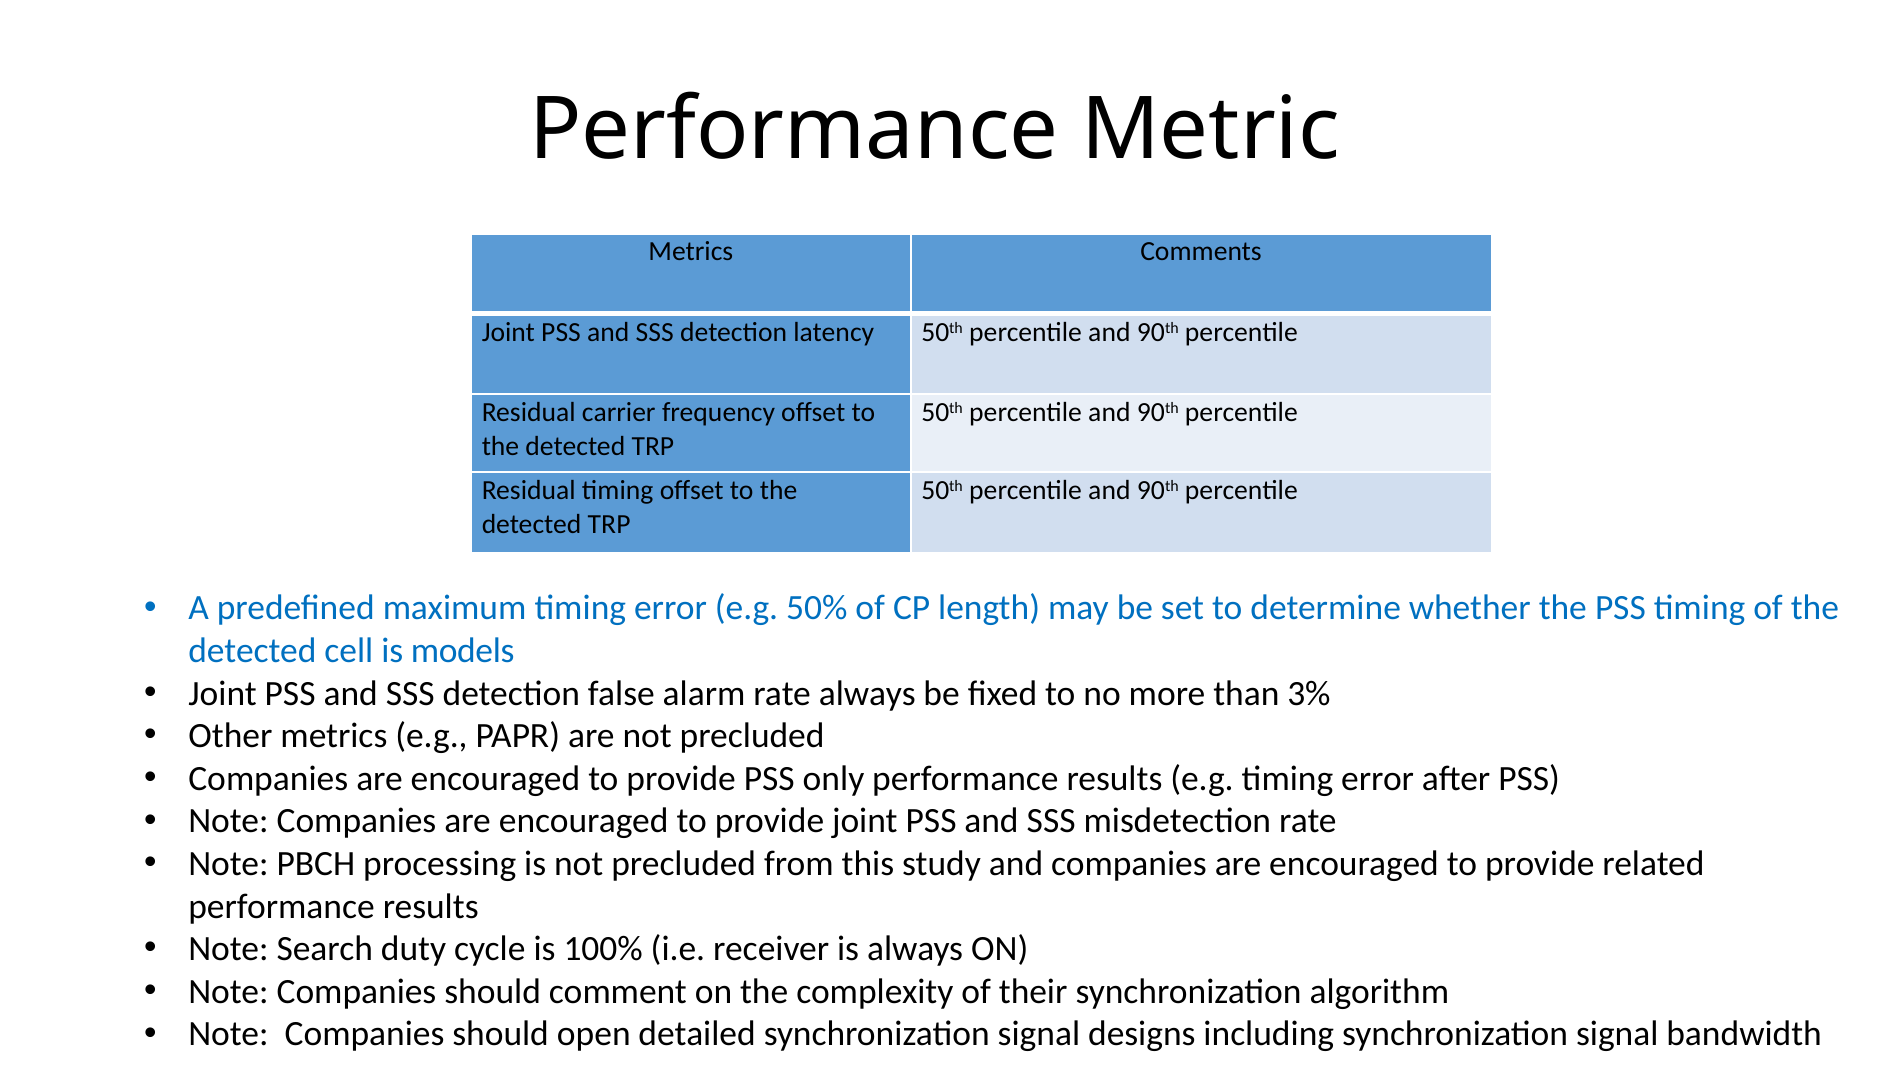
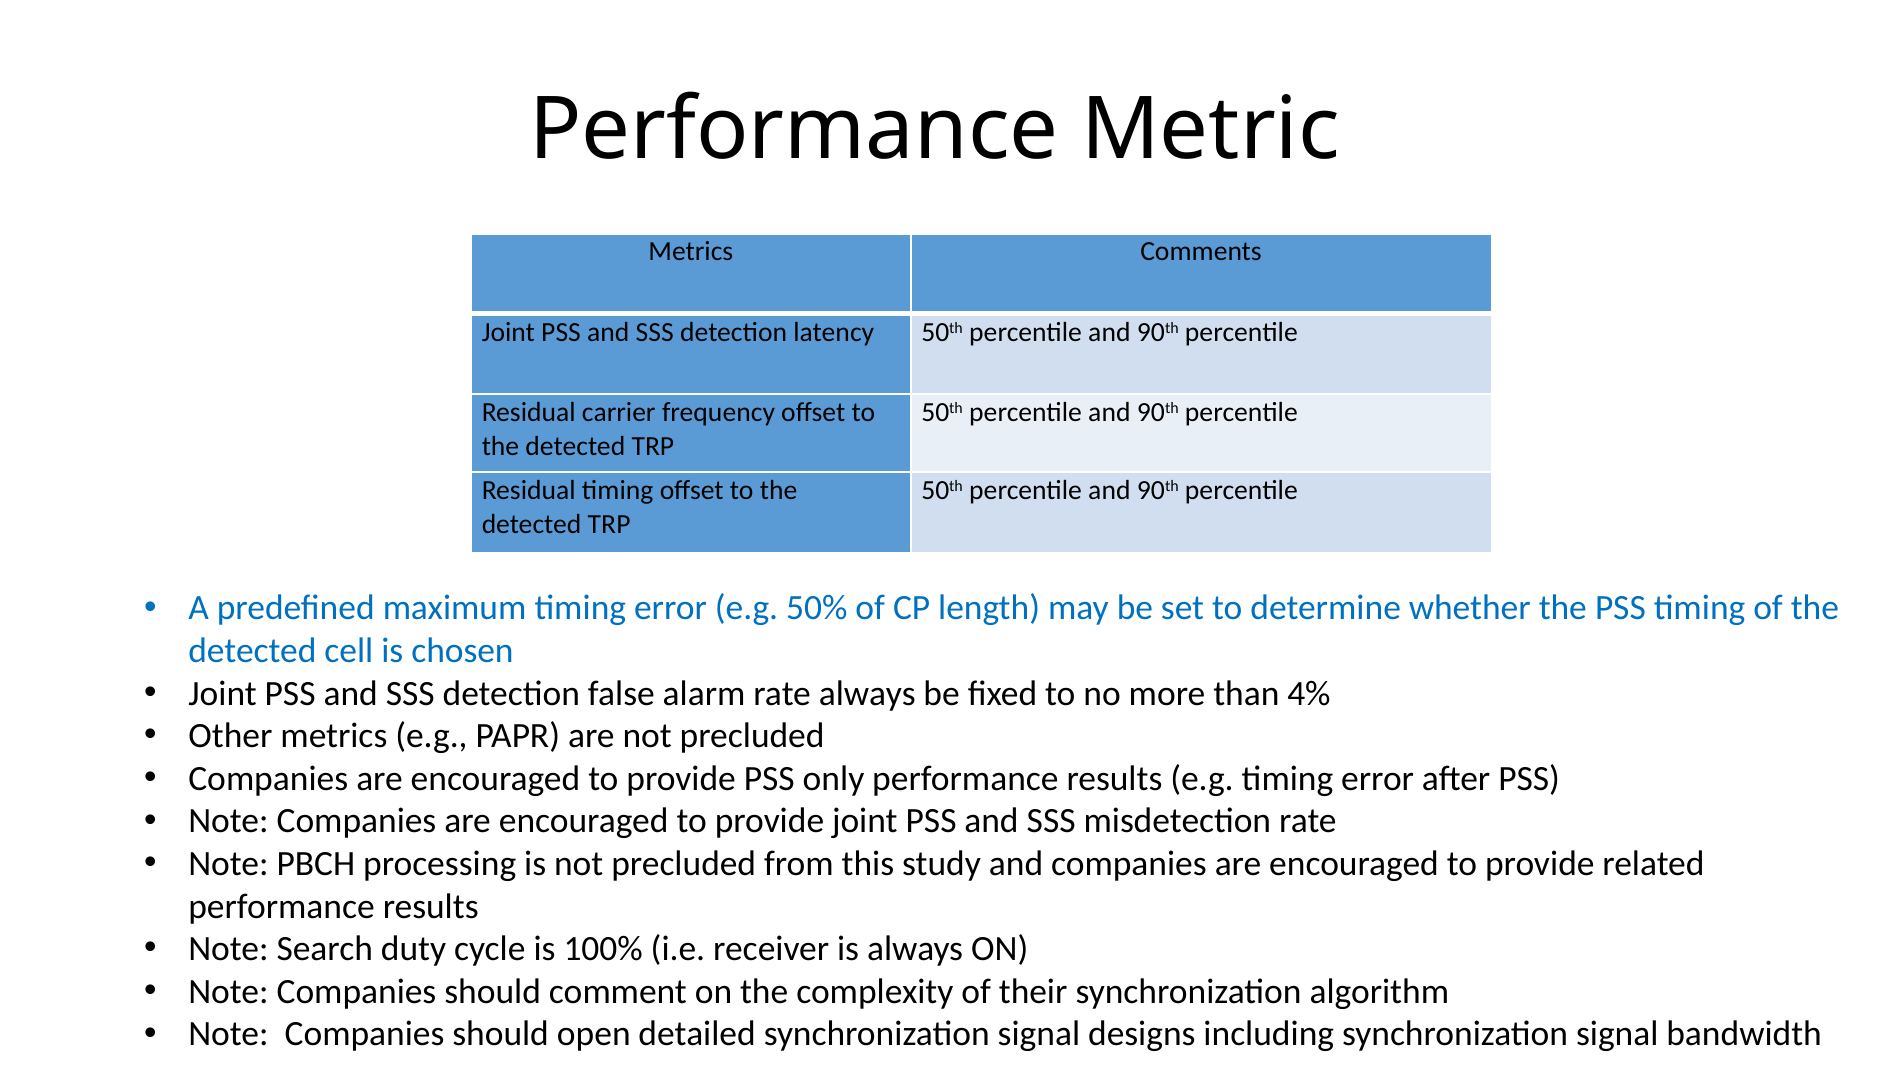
models: models -> chosen (462, 651)
3%: 3% -> 4% (1309, 693)
